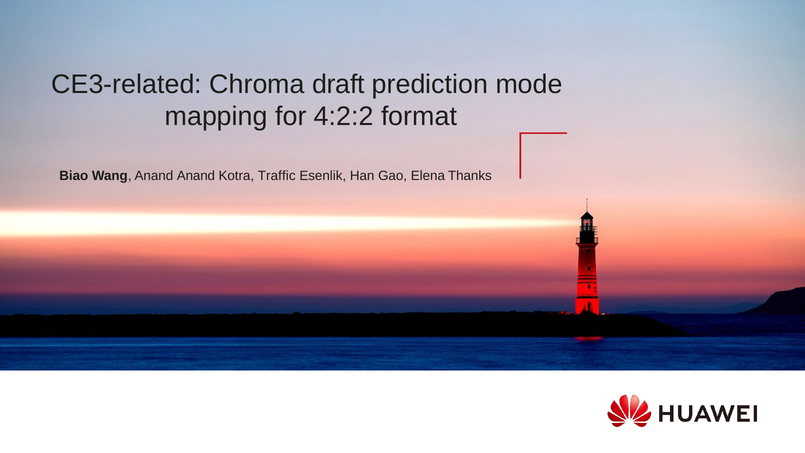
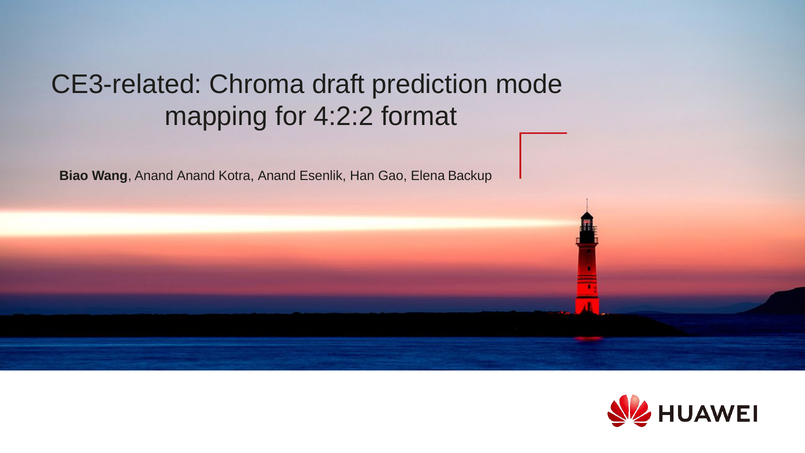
Kotra Traffic: Traffic -> Anand (277, 176)
Thanks: Thanks -> Backup (470, 176)
